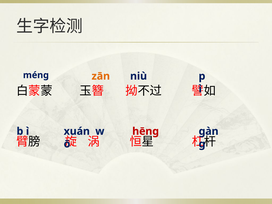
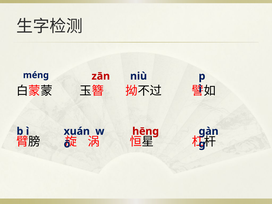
zān colour: orange -> red (101, 76)
